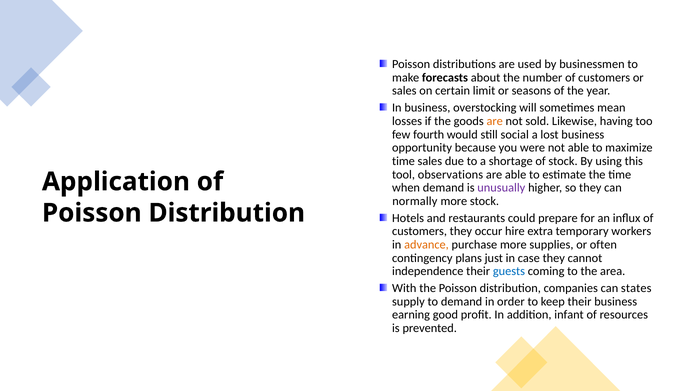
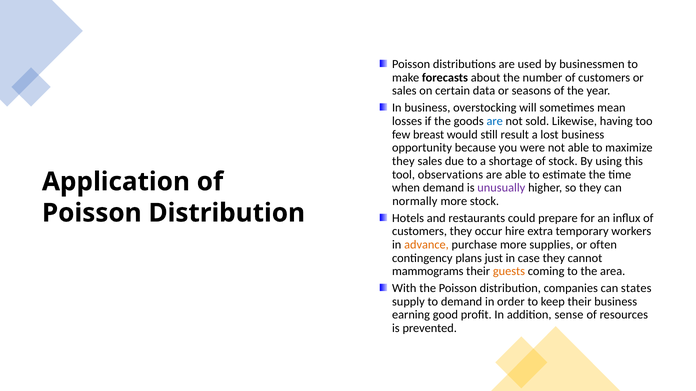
limit: limit -> data (484, 91)
are colour: orange -> blue (495, 121)
fourth: fourth -> breast (429, 135)
social: social -> result (515, 135)
time: time -> they (403, 161)
independence: independence -> mammograms (428, 272)
guests colour: blue -> orange (509, 272)
infant: infant -> sense (569, 315)
